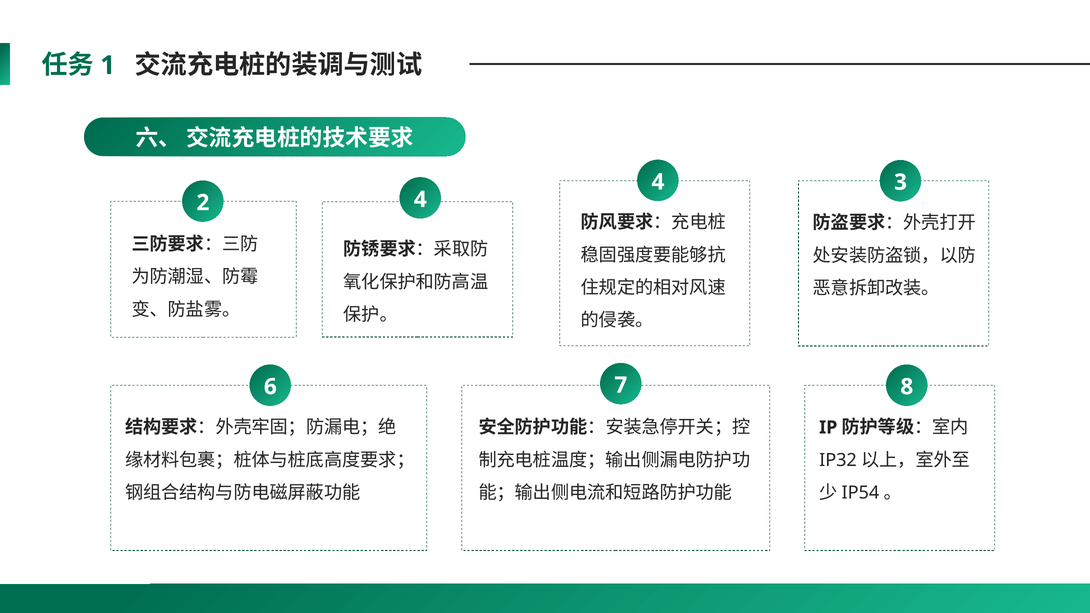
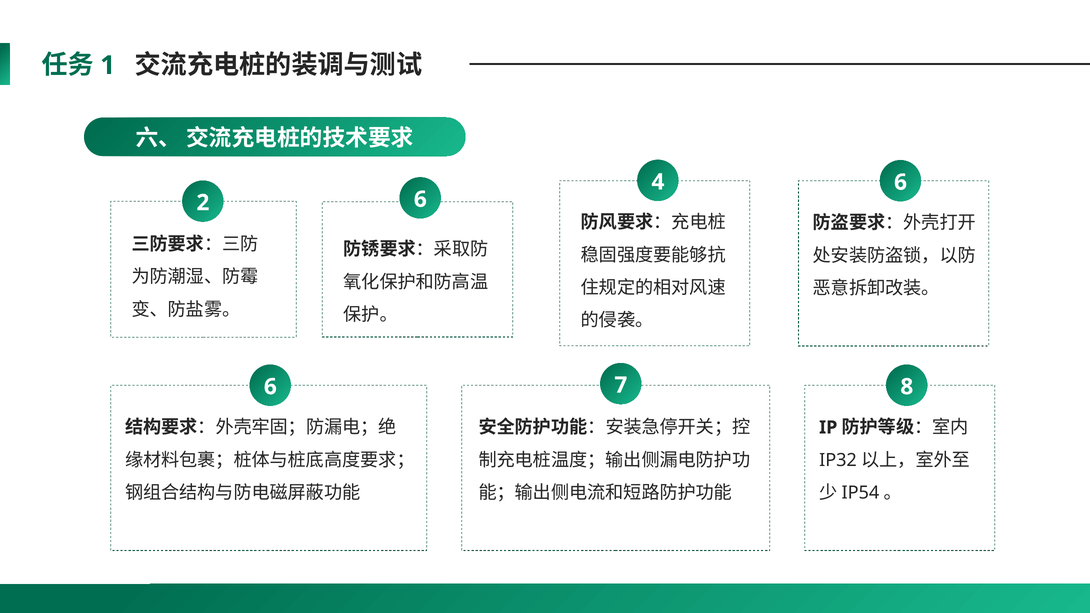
4 3: 3 -> 6 (901, 182)
2 4: 4 -> 6 (420, 199)
